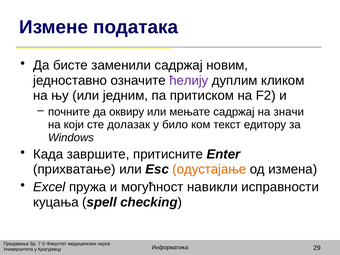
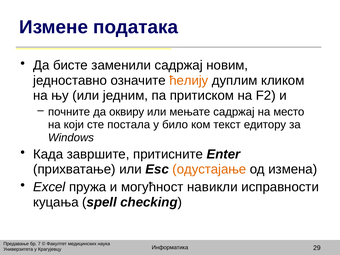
ћелију colour: purple -> orange (189, 80)
значи: значи -> место (289, 112)
долазак: долазак -> постала (129, 125)
